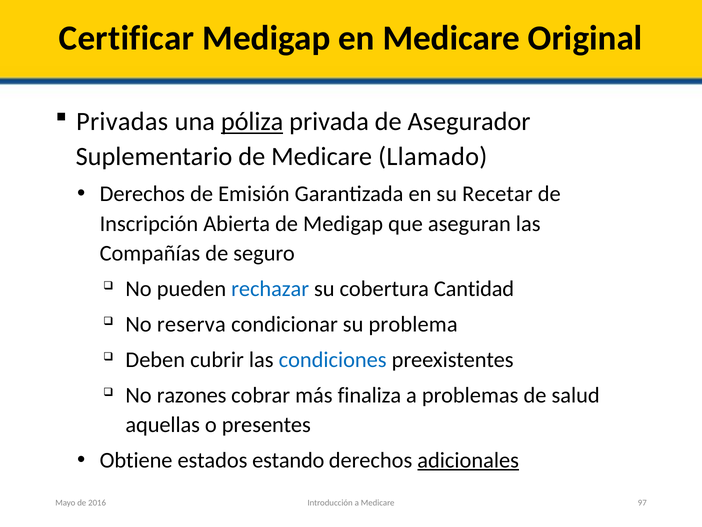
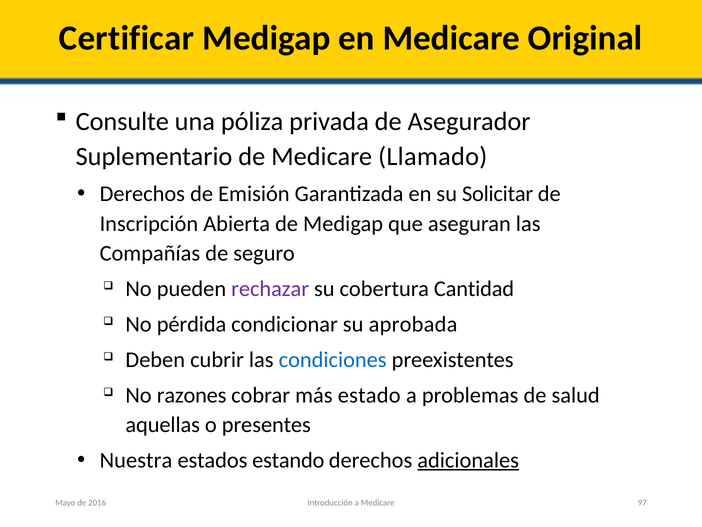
Privadas: Privadas -> Consulte (122, 122)
póliza underline: present -> none (252, 122)
Recetar: Recetar -> Solicitar (498, 194)
rechazar colour: blue -> purple (270, 288)
reserva: reserva -> pérdida (192, 324)
problema: problema -> aprobada (413, 324)
finaliza: finaliza -> estado (369, 395)
Obtiene: Obtiene -> Nuestra (136, 460)
